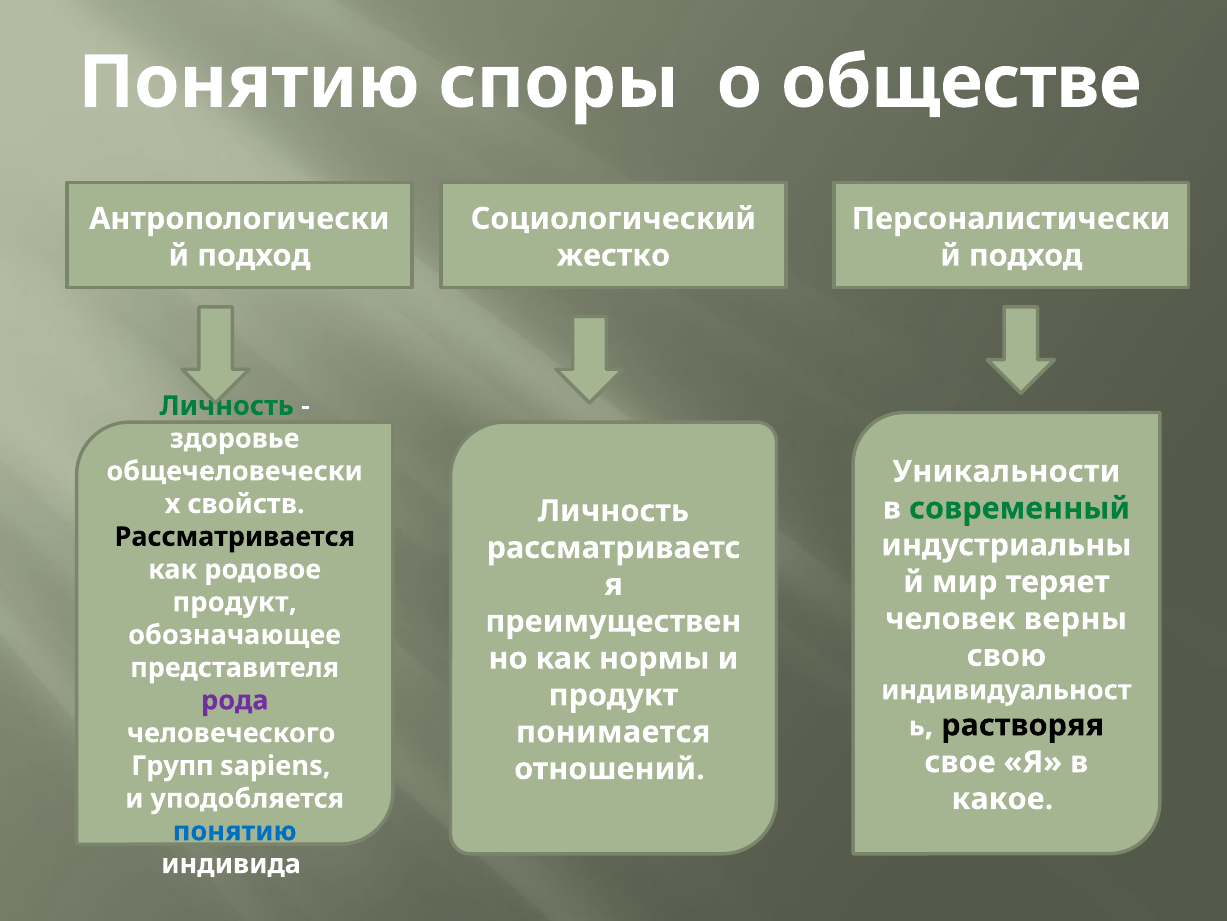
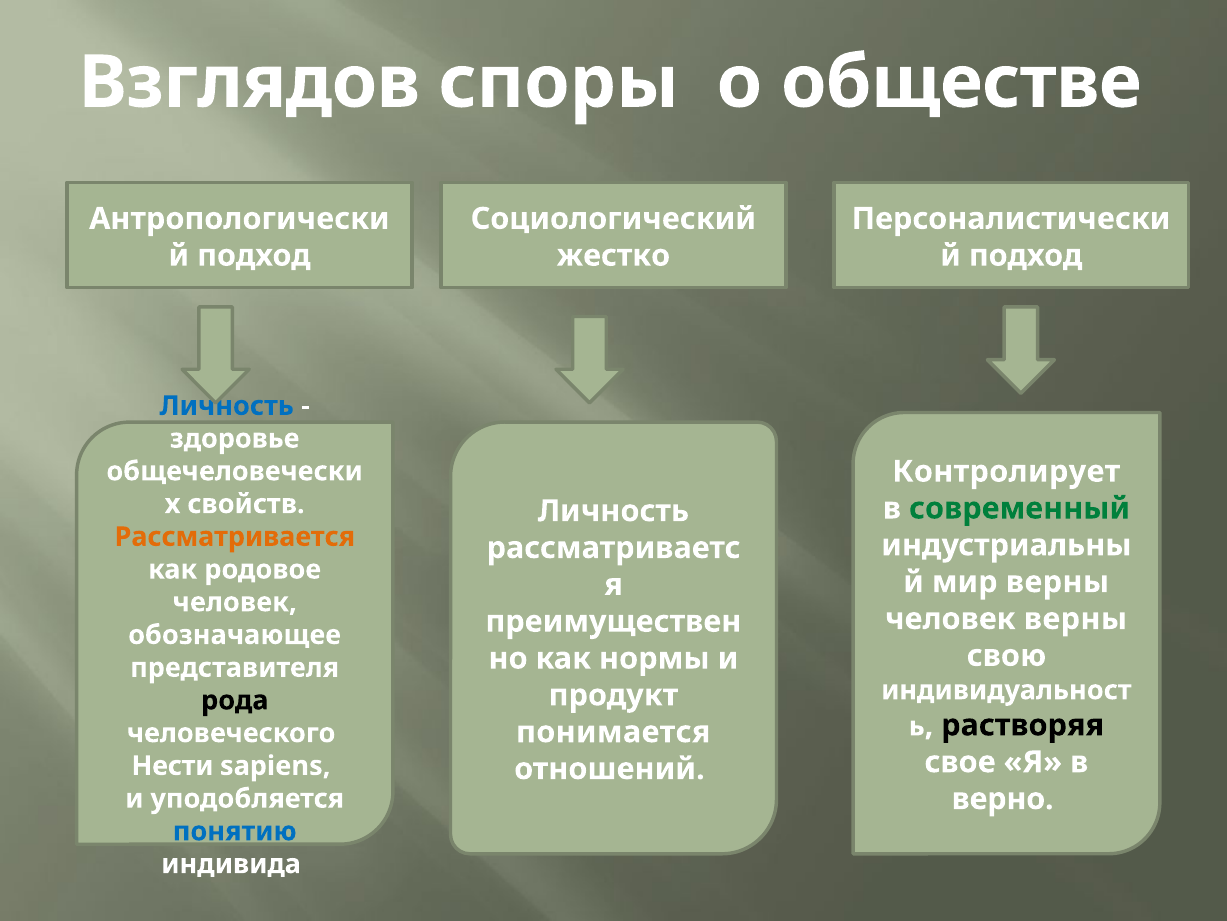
Понятию: Понятию -> Взглядов (249, 83)
Личность colour: green -> blue (227, 406)
Уникальности: Уникальности -> Контролирует (1006, 471)
Рассматривается colour: black -> orange (235, 536)
мир теряет: теряет -> верны (1057, 582)
продукт: продукт -> человек (235, 602)
рода colour: purple -> black (235, 700)
Групп: Групп -> Нести (172, 765)
какое: какое -> верно (1003, 798)
